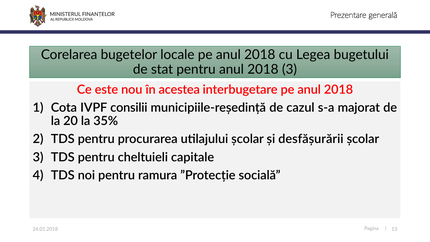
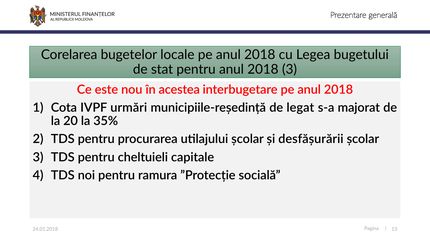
consilii: consilii -> urmări (129, 108)
cazul: cazul -> legat (300, 108)
